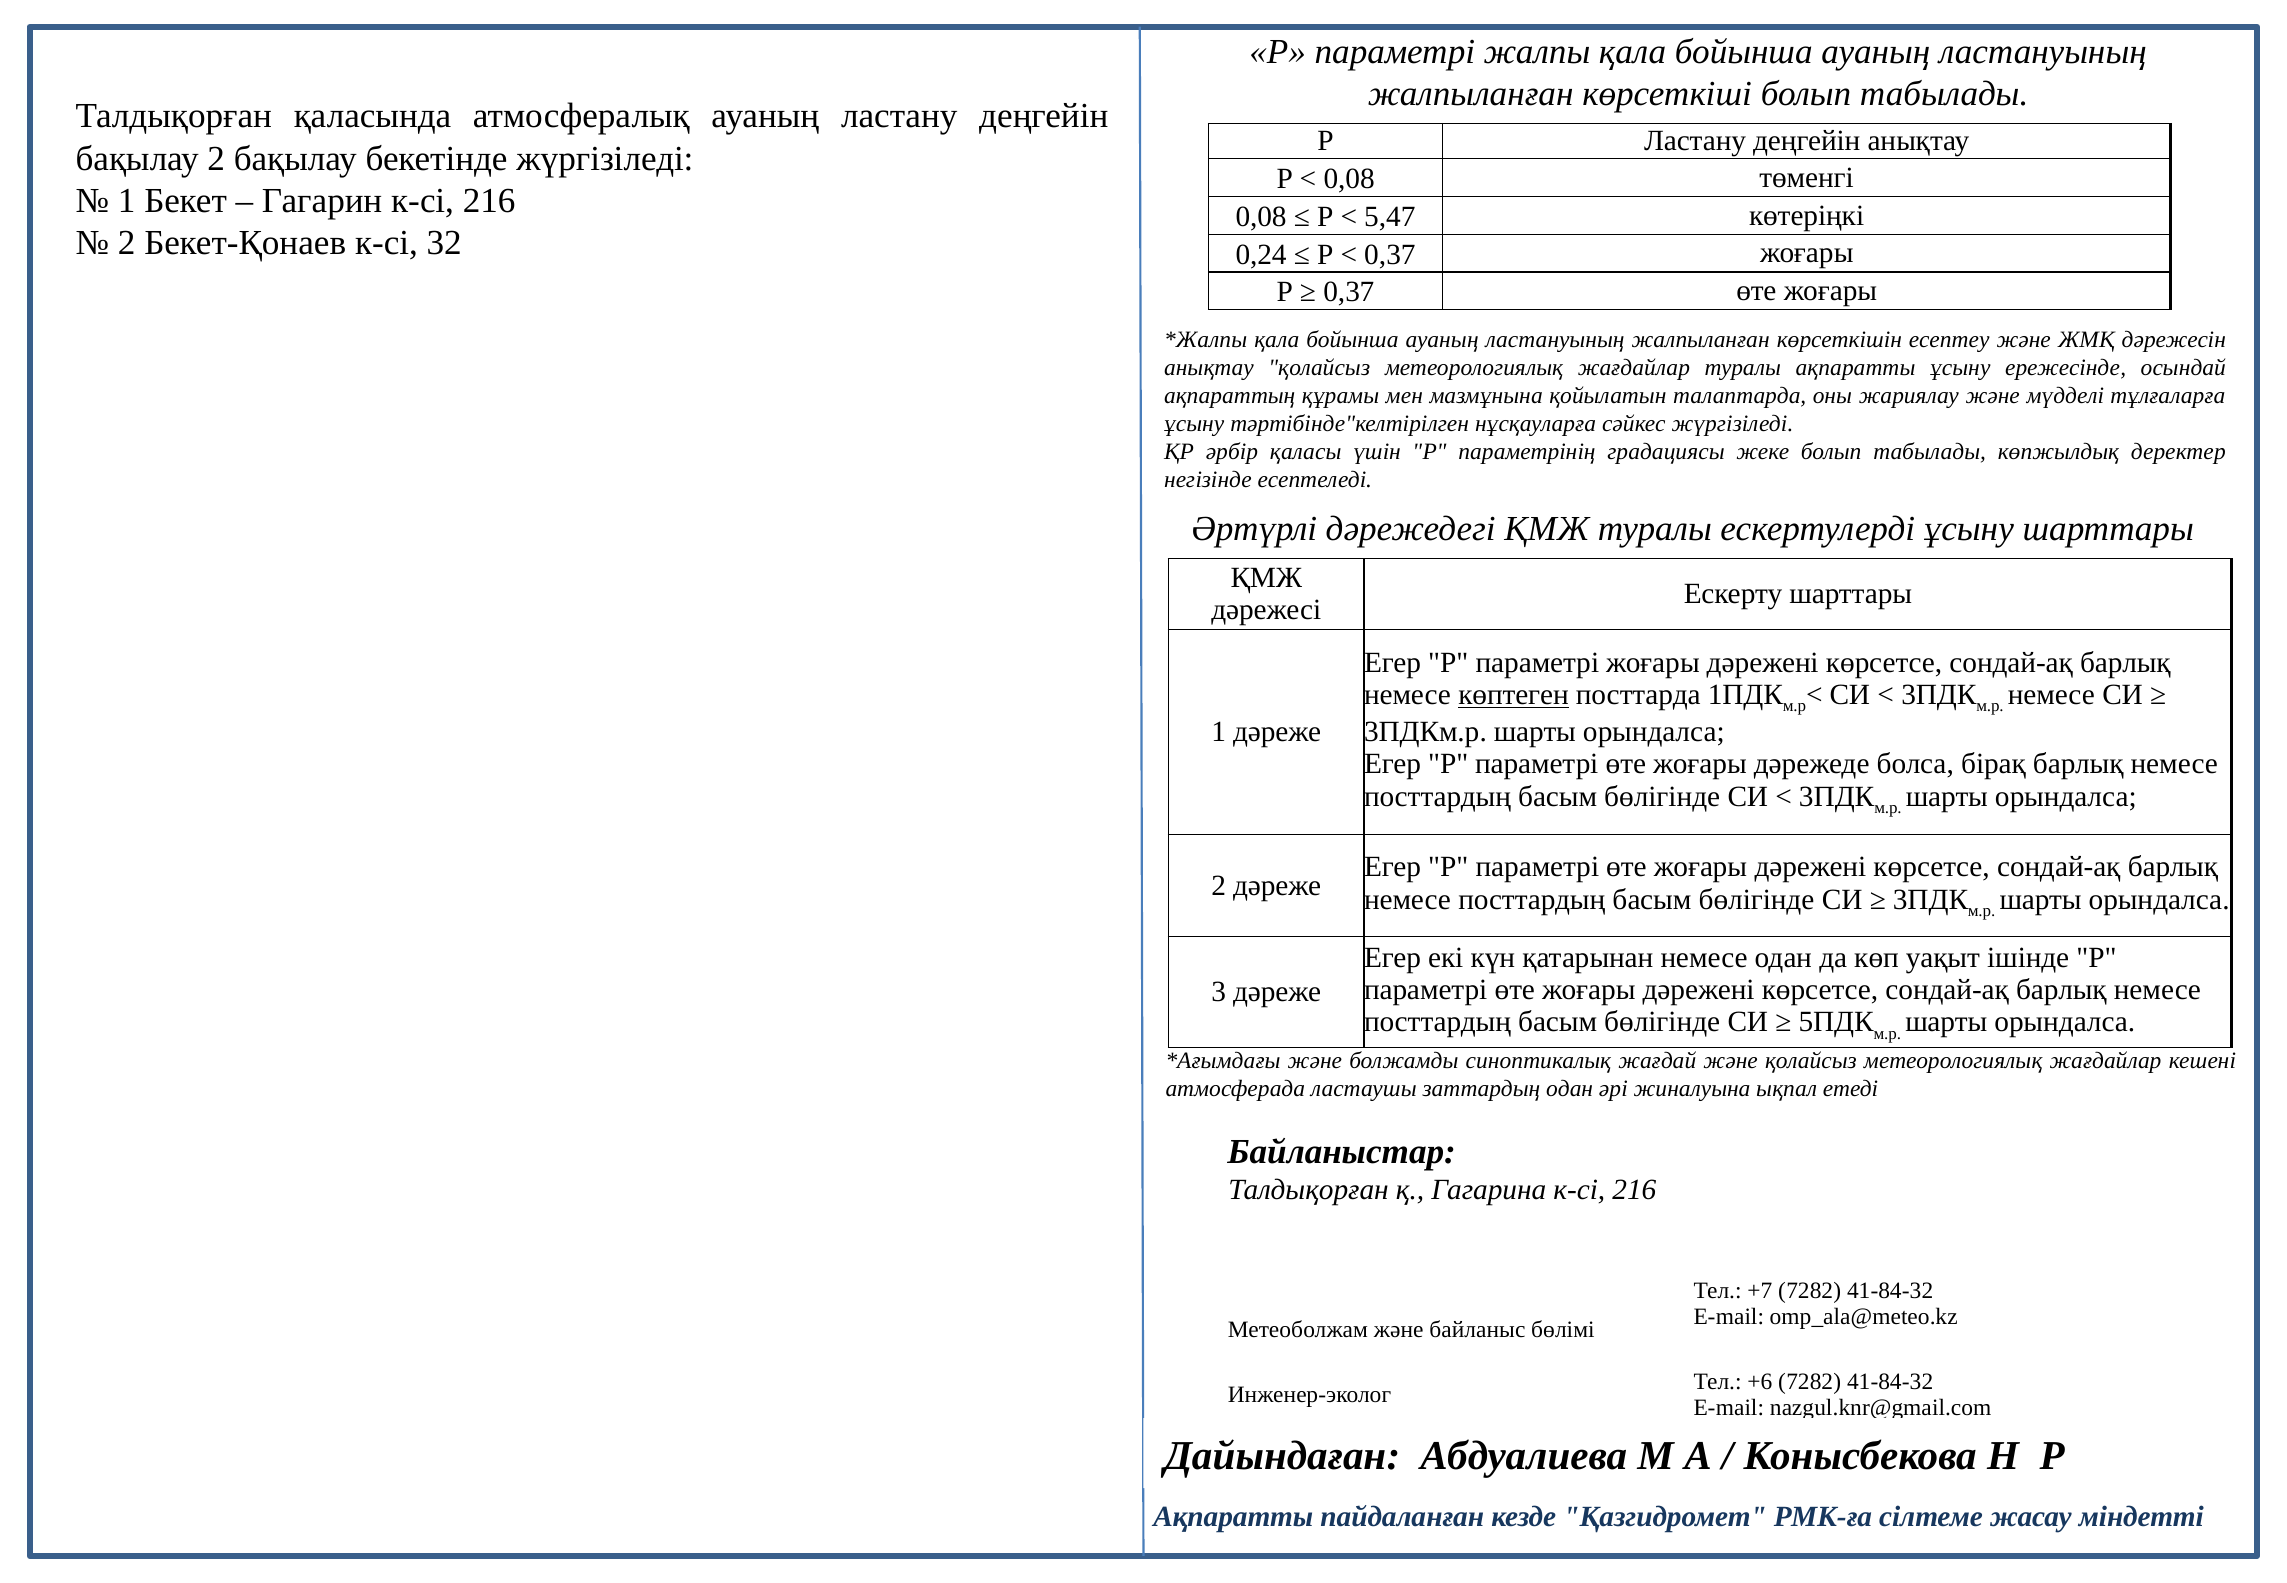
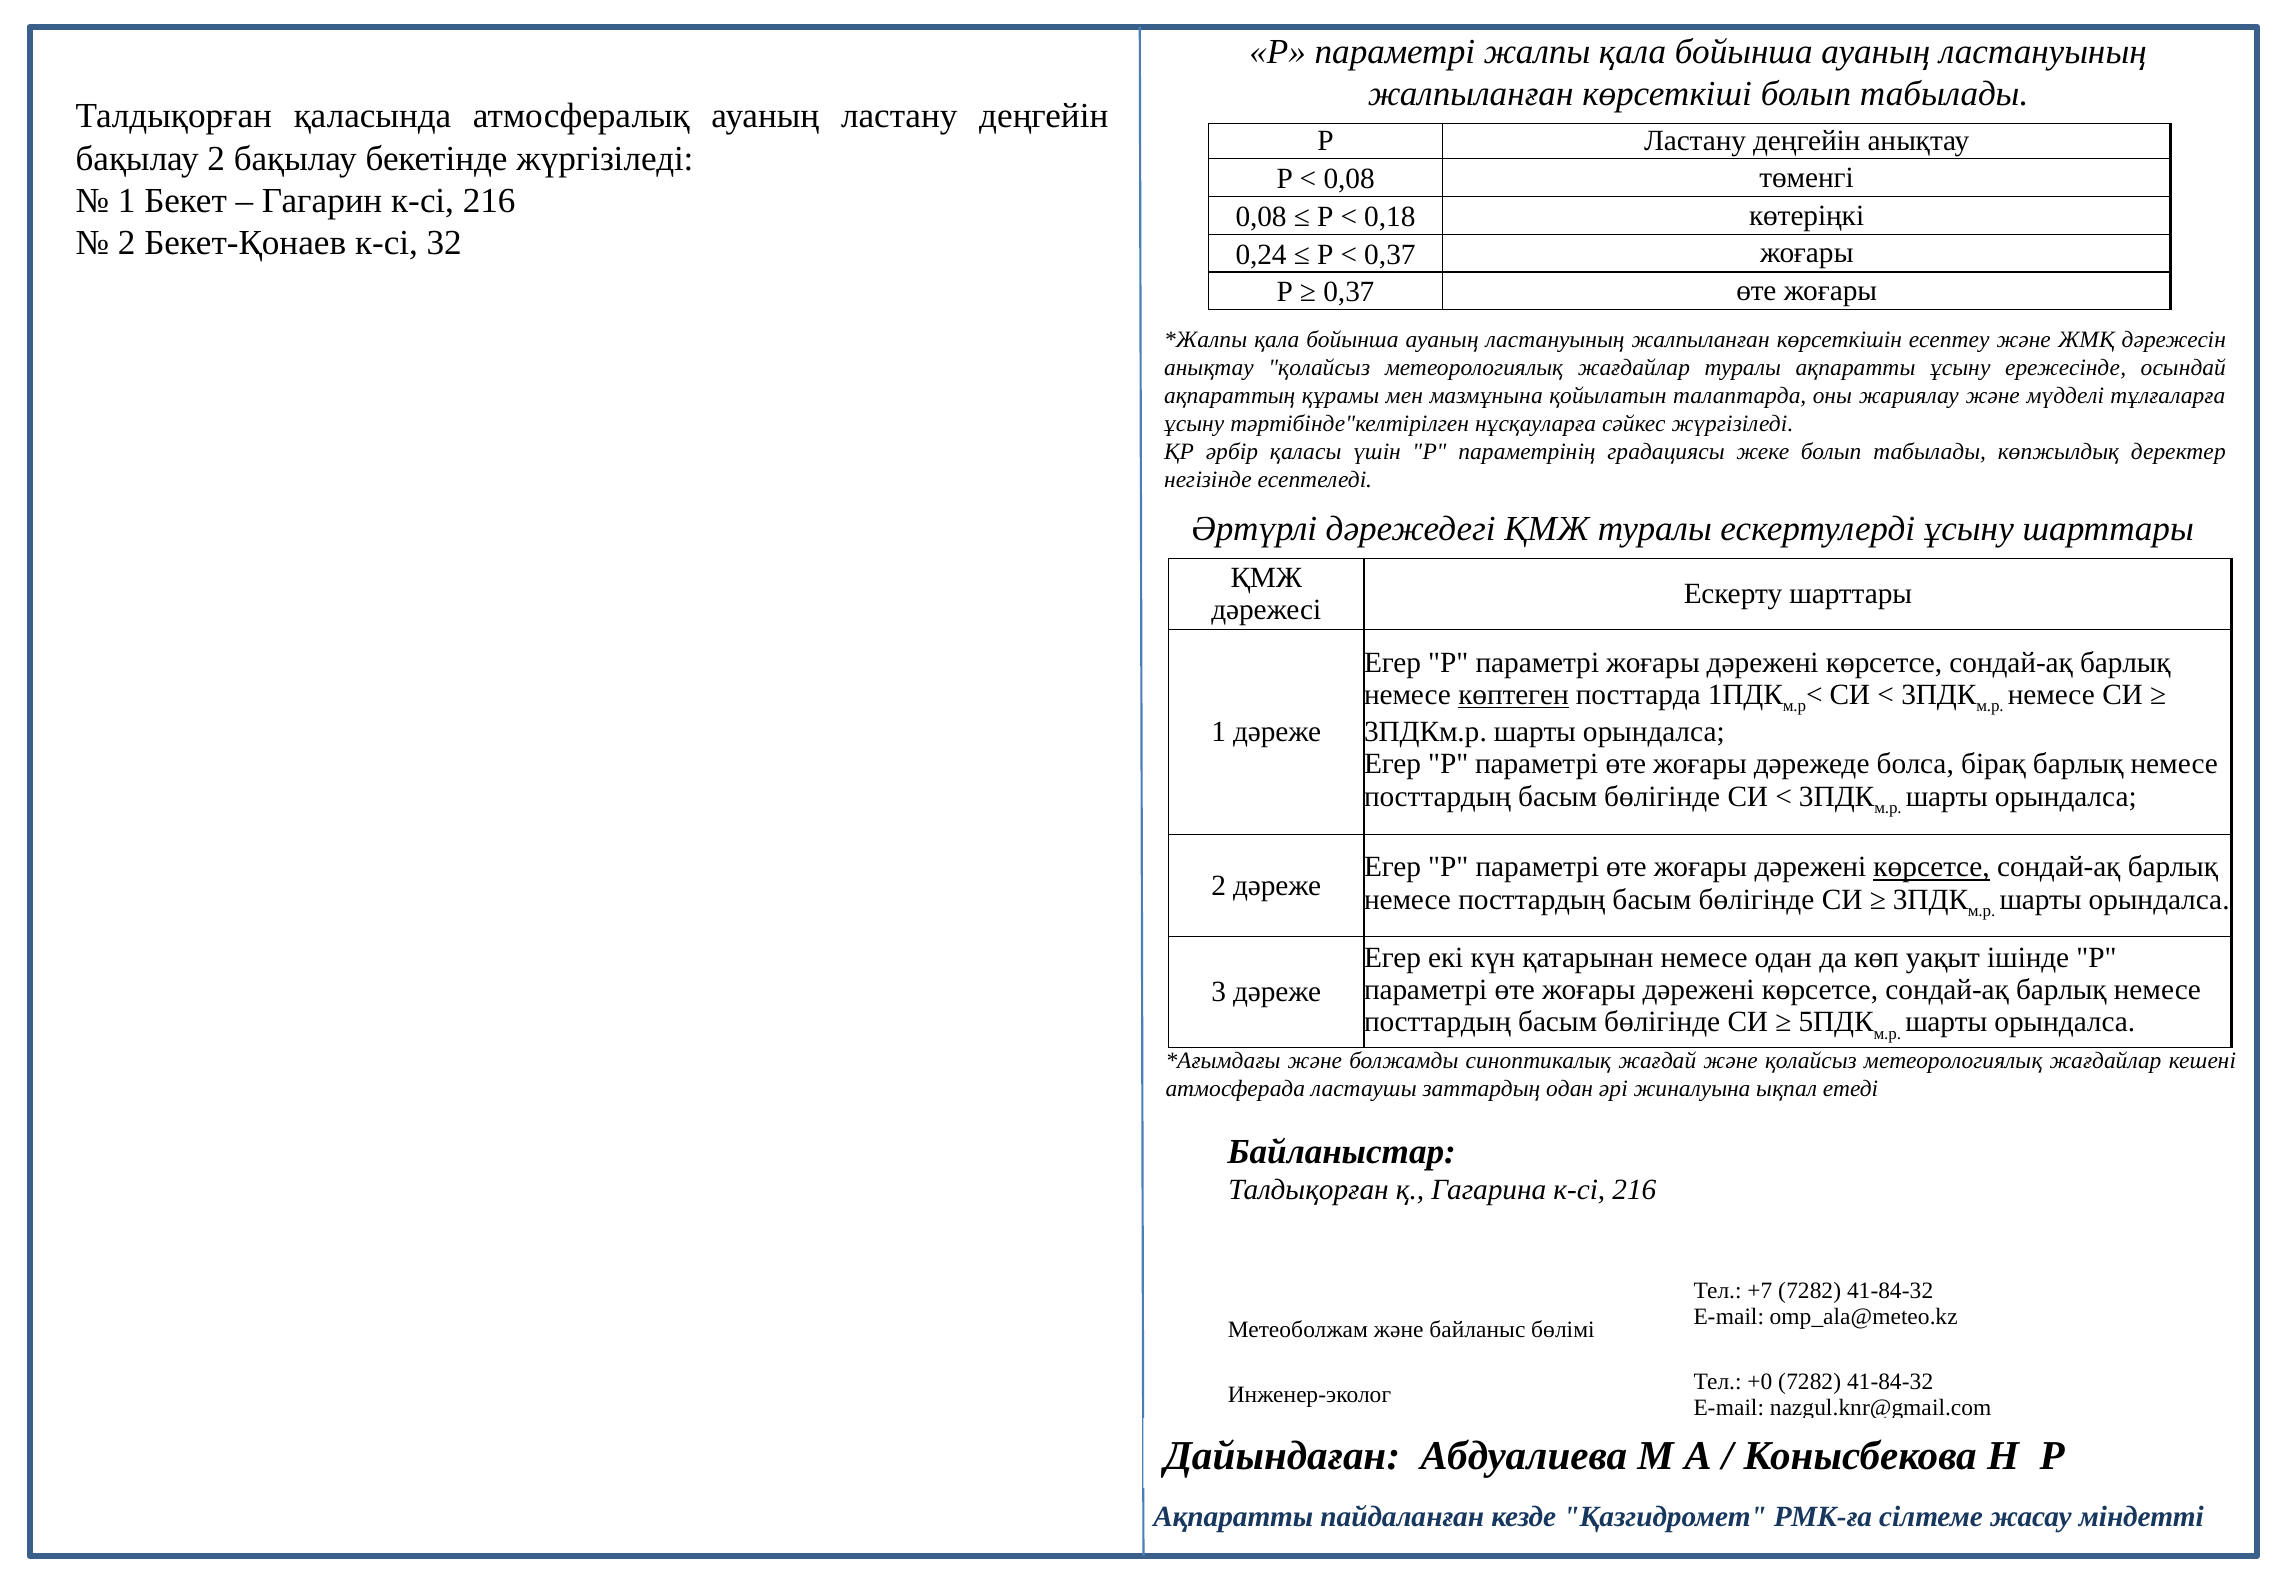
5,47: 5,47 -> 0,18 (1390, 217)
көрсетсе underline: none -> present (1932, 867)
+6: +6 -> +0 (1760, 1382)
